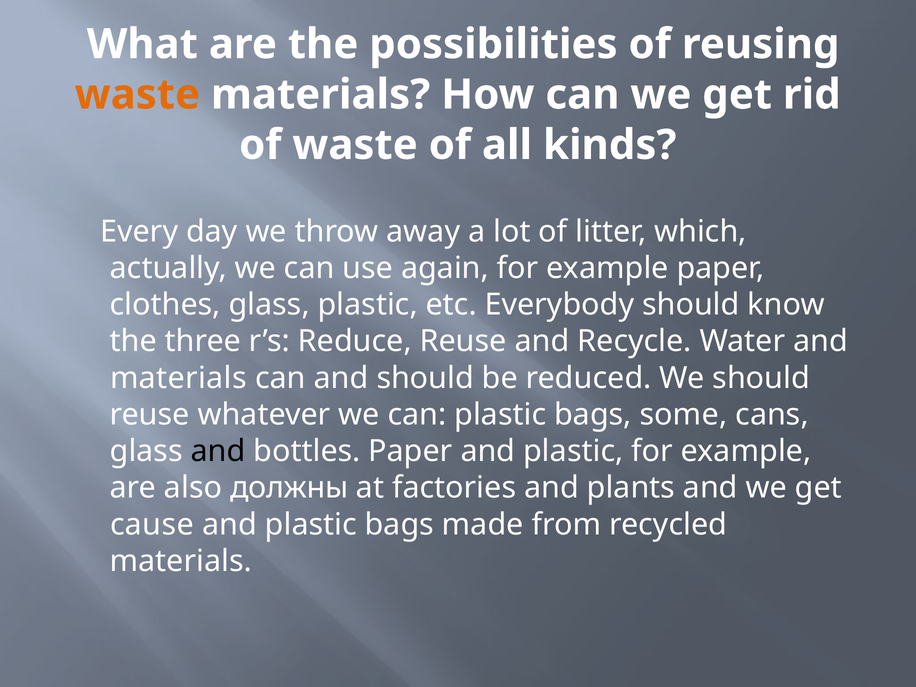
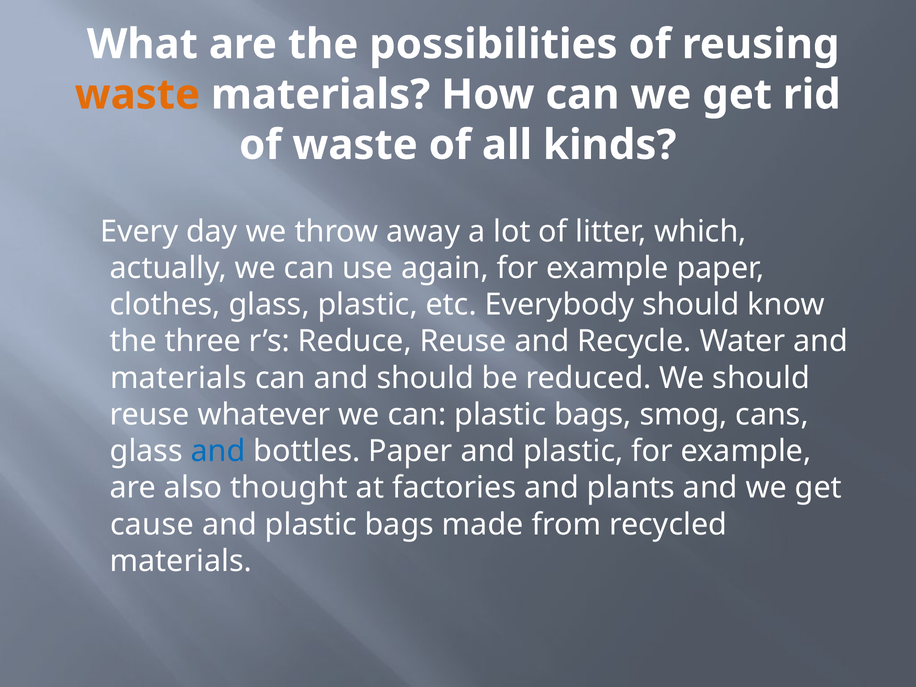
some: some -> smog (684, 415)
and colour: black -> blue (218, 451)
должны: должны -> thought (289, 488)
